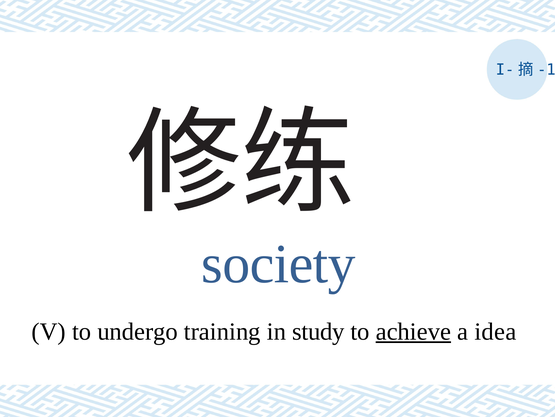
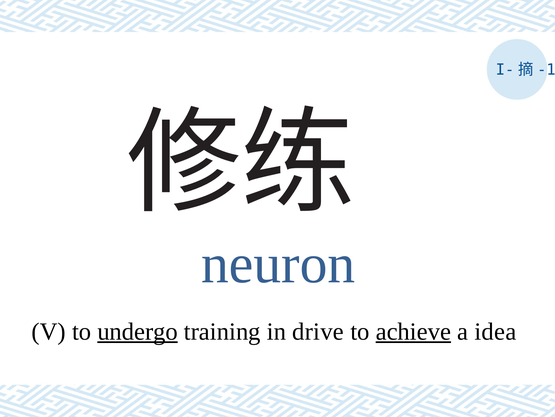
society: society -> neuron (278, 264)
undergo underline: none -> present (138, 331)
study: study -> drive (318, 331)
